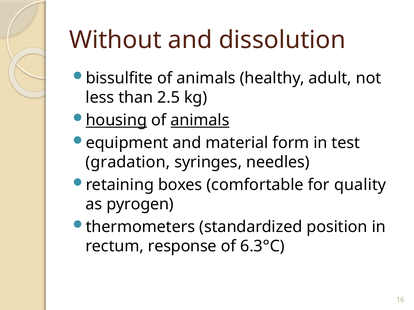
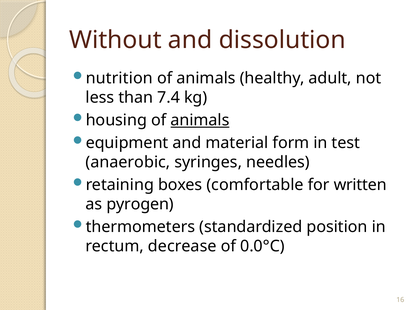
bissulfite: bissulfite -> nutrition (119, 78)
2.5: 2.5 -> 7.4 (169, 98)
housing underline: present -> none (116, 120)
gradation: gradation -> anaerobic (128, 162)
quality: quality -> written (360, 185)
response: response -> decrease (182, 246)
6.3°C: 6.3°C -> 0.0°C (262, 246)
